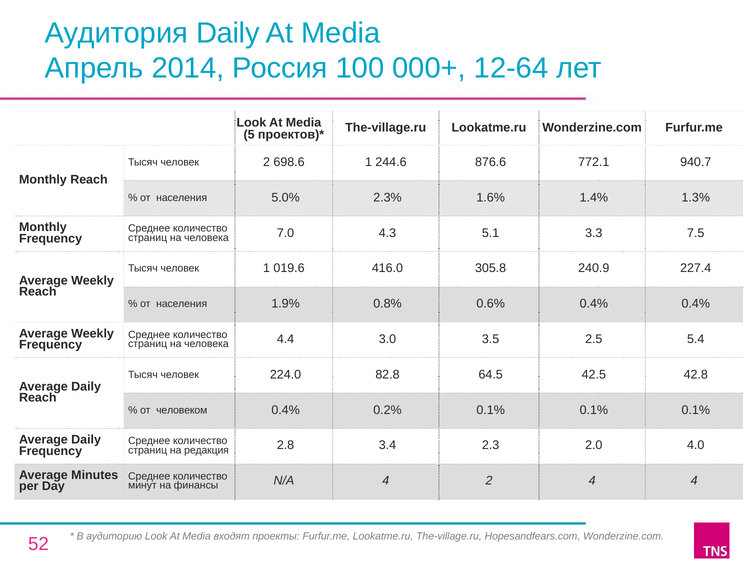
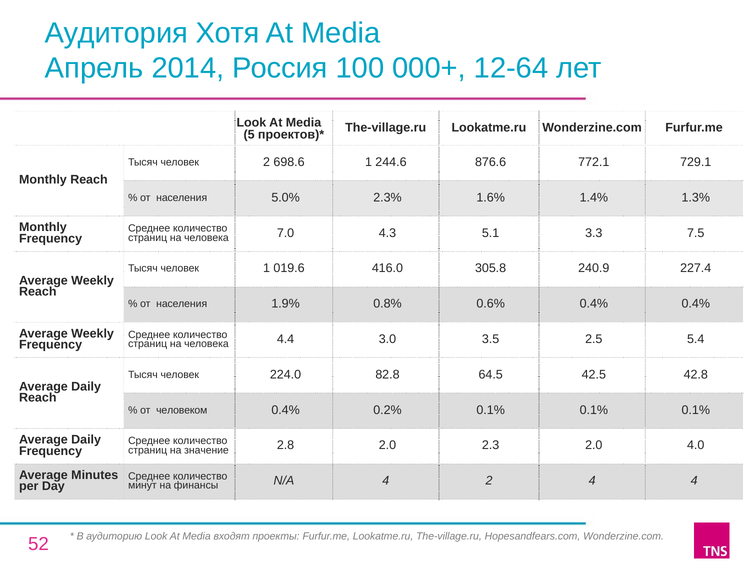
Аудитория Daily: Daily -> Хотя (228, 33)
940.7: 940.7 -> 729.1 (696, 162)
редакция: редакция -> значение (207, 450)
2.8 3.4: 3.4 -> 2.0 (387, 445)
